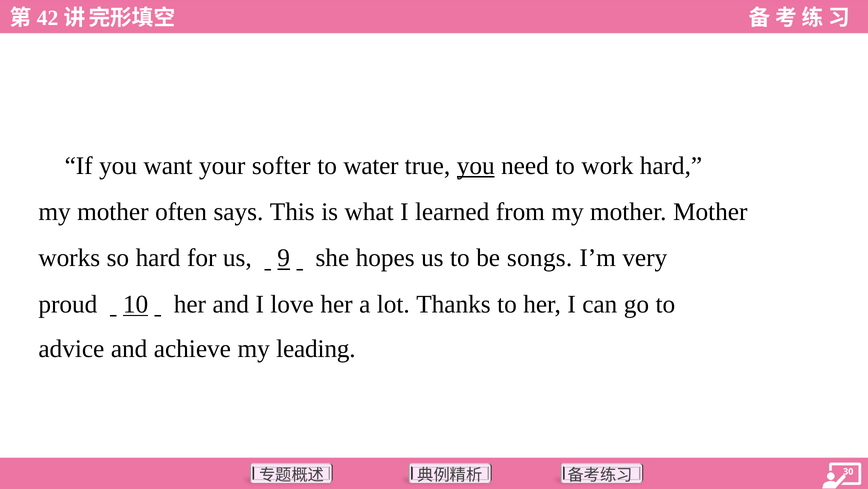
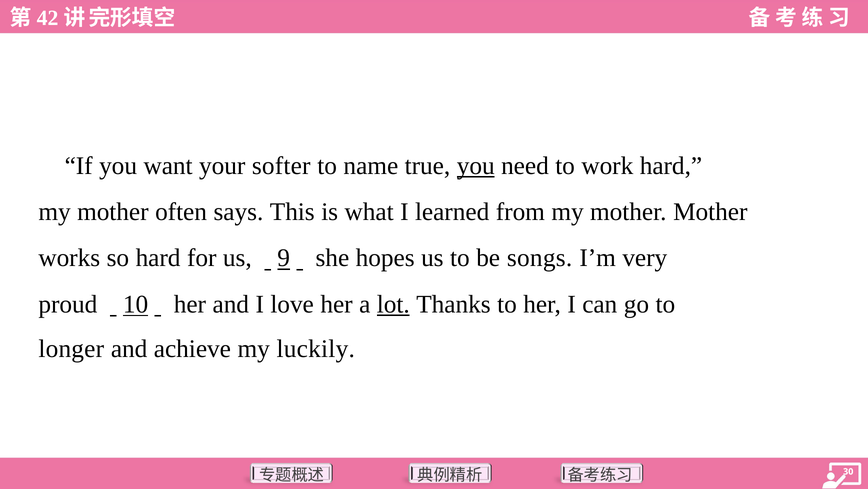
water: water -> name (371, 165)
lot underline: none -> present (393, 304)
advice: advice -> longer (71, 348)
leading: leading -> luckily (316, 348)
